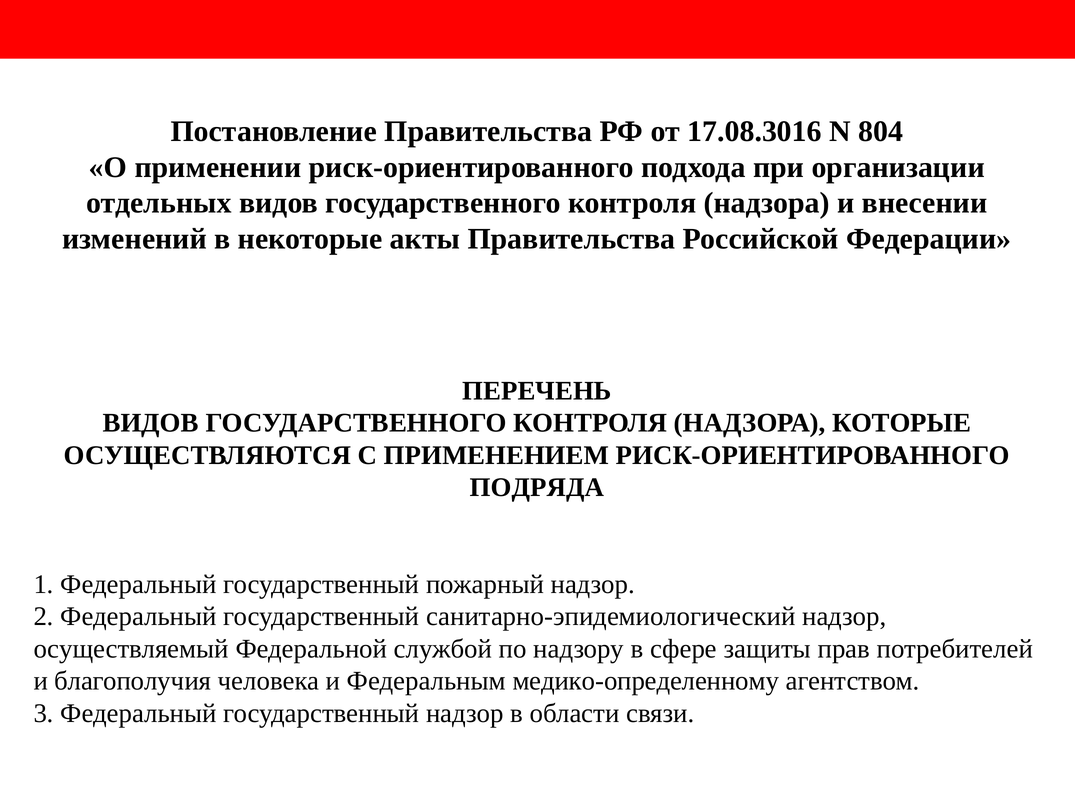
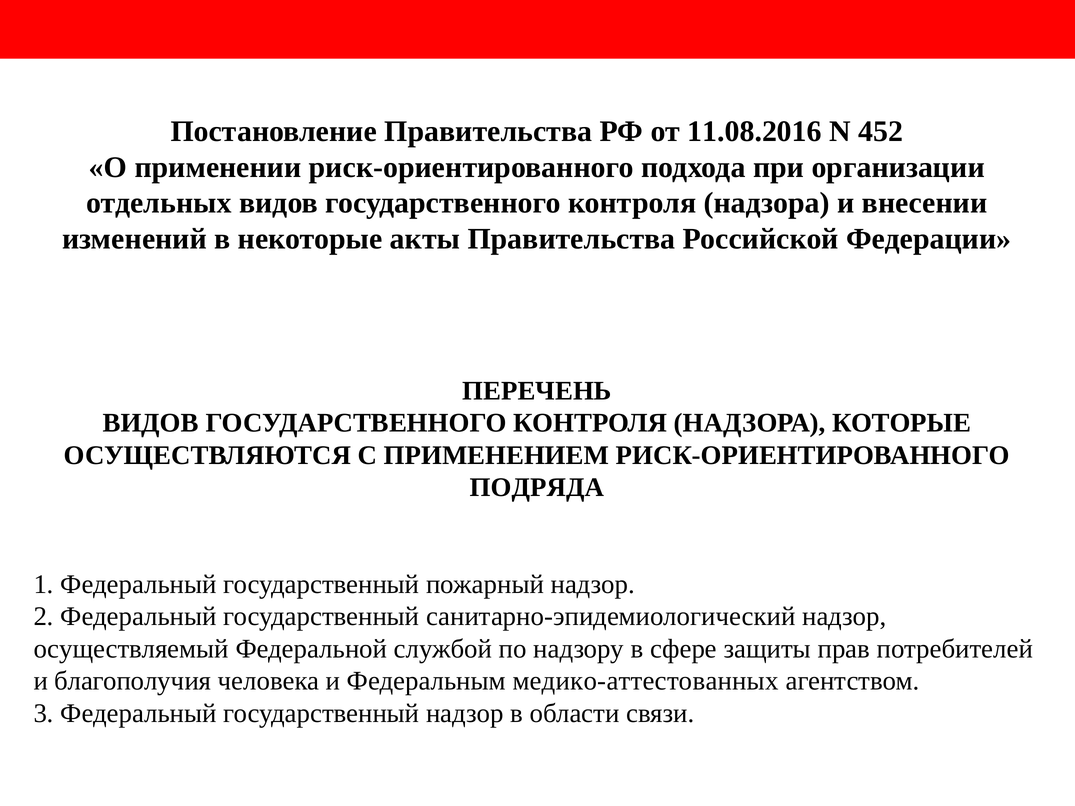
17.08.3016: 17.08.3016 -> 11.08.2016 (755, 131)
804: 804 -> 452 (881, 131)
медико-определенному: медико-определенному -> медико-аттестованных (646, 681)
